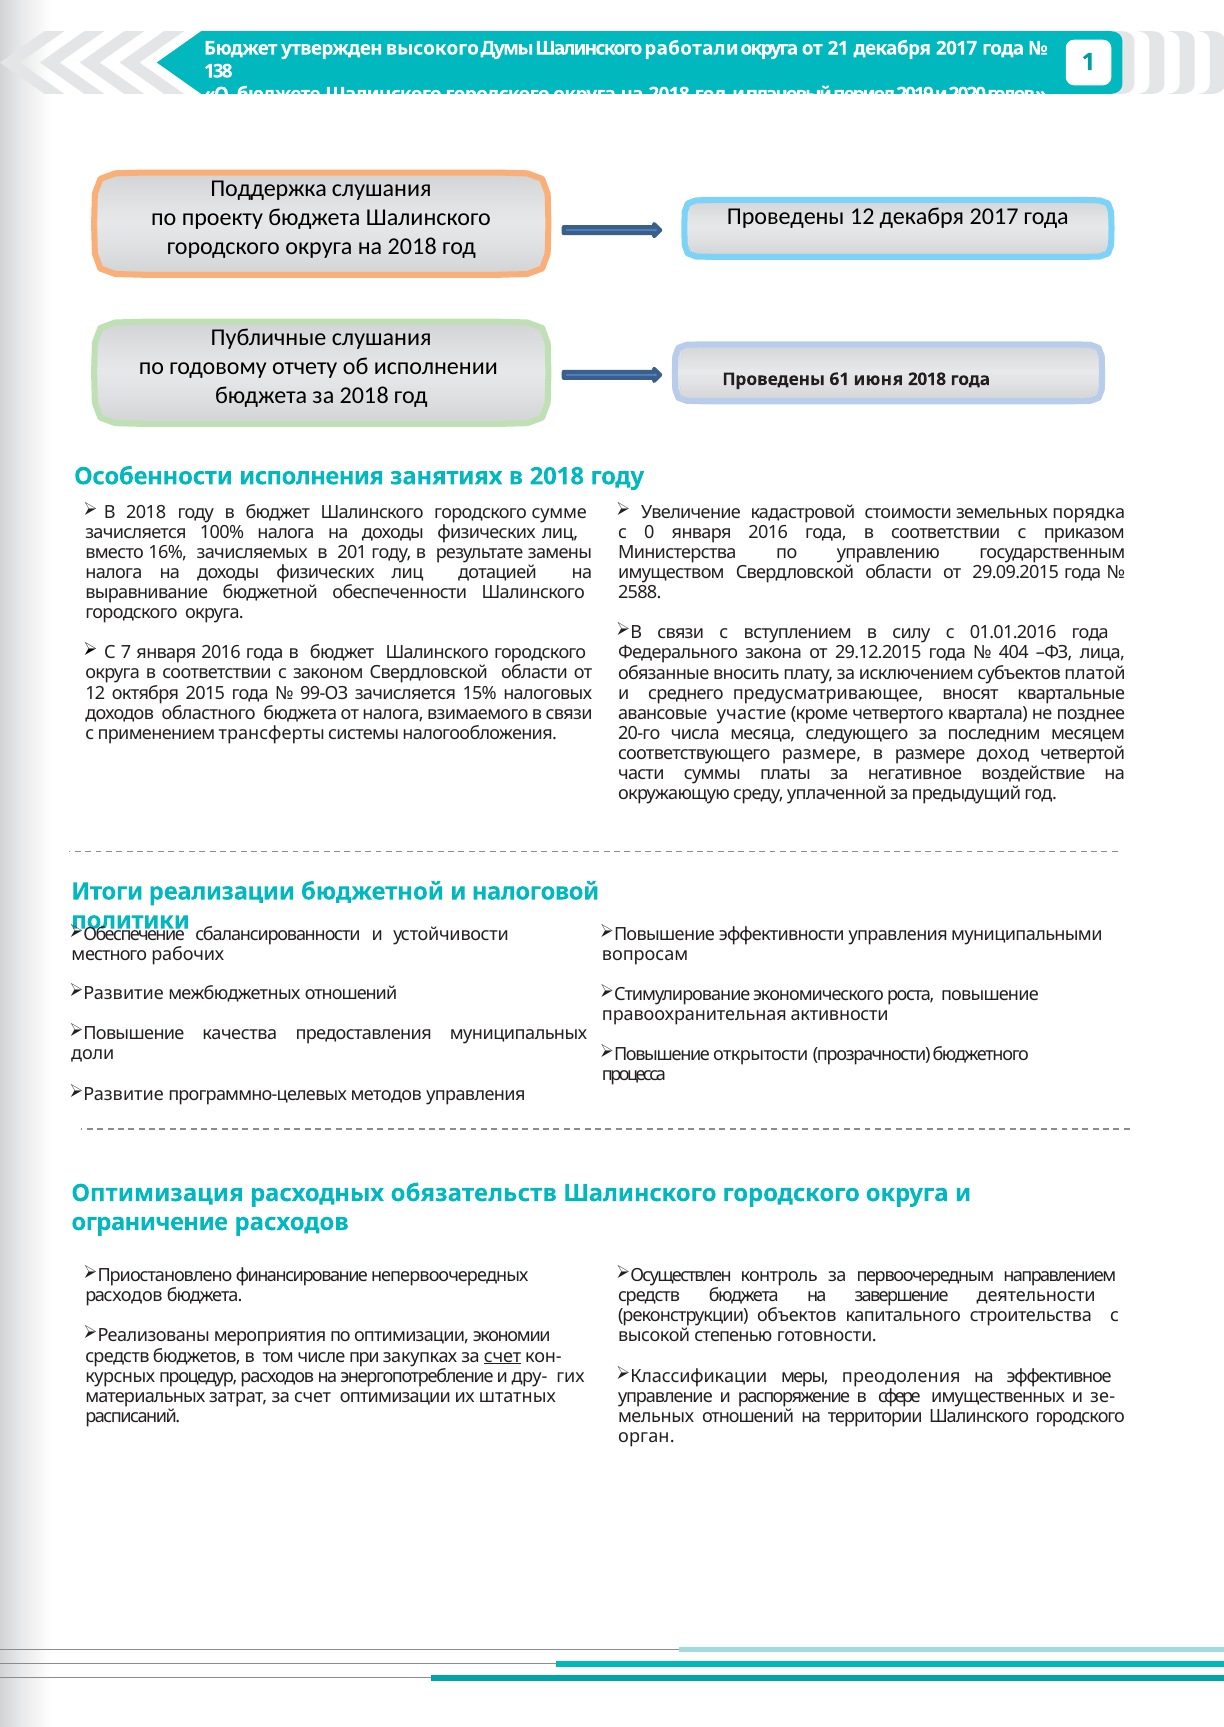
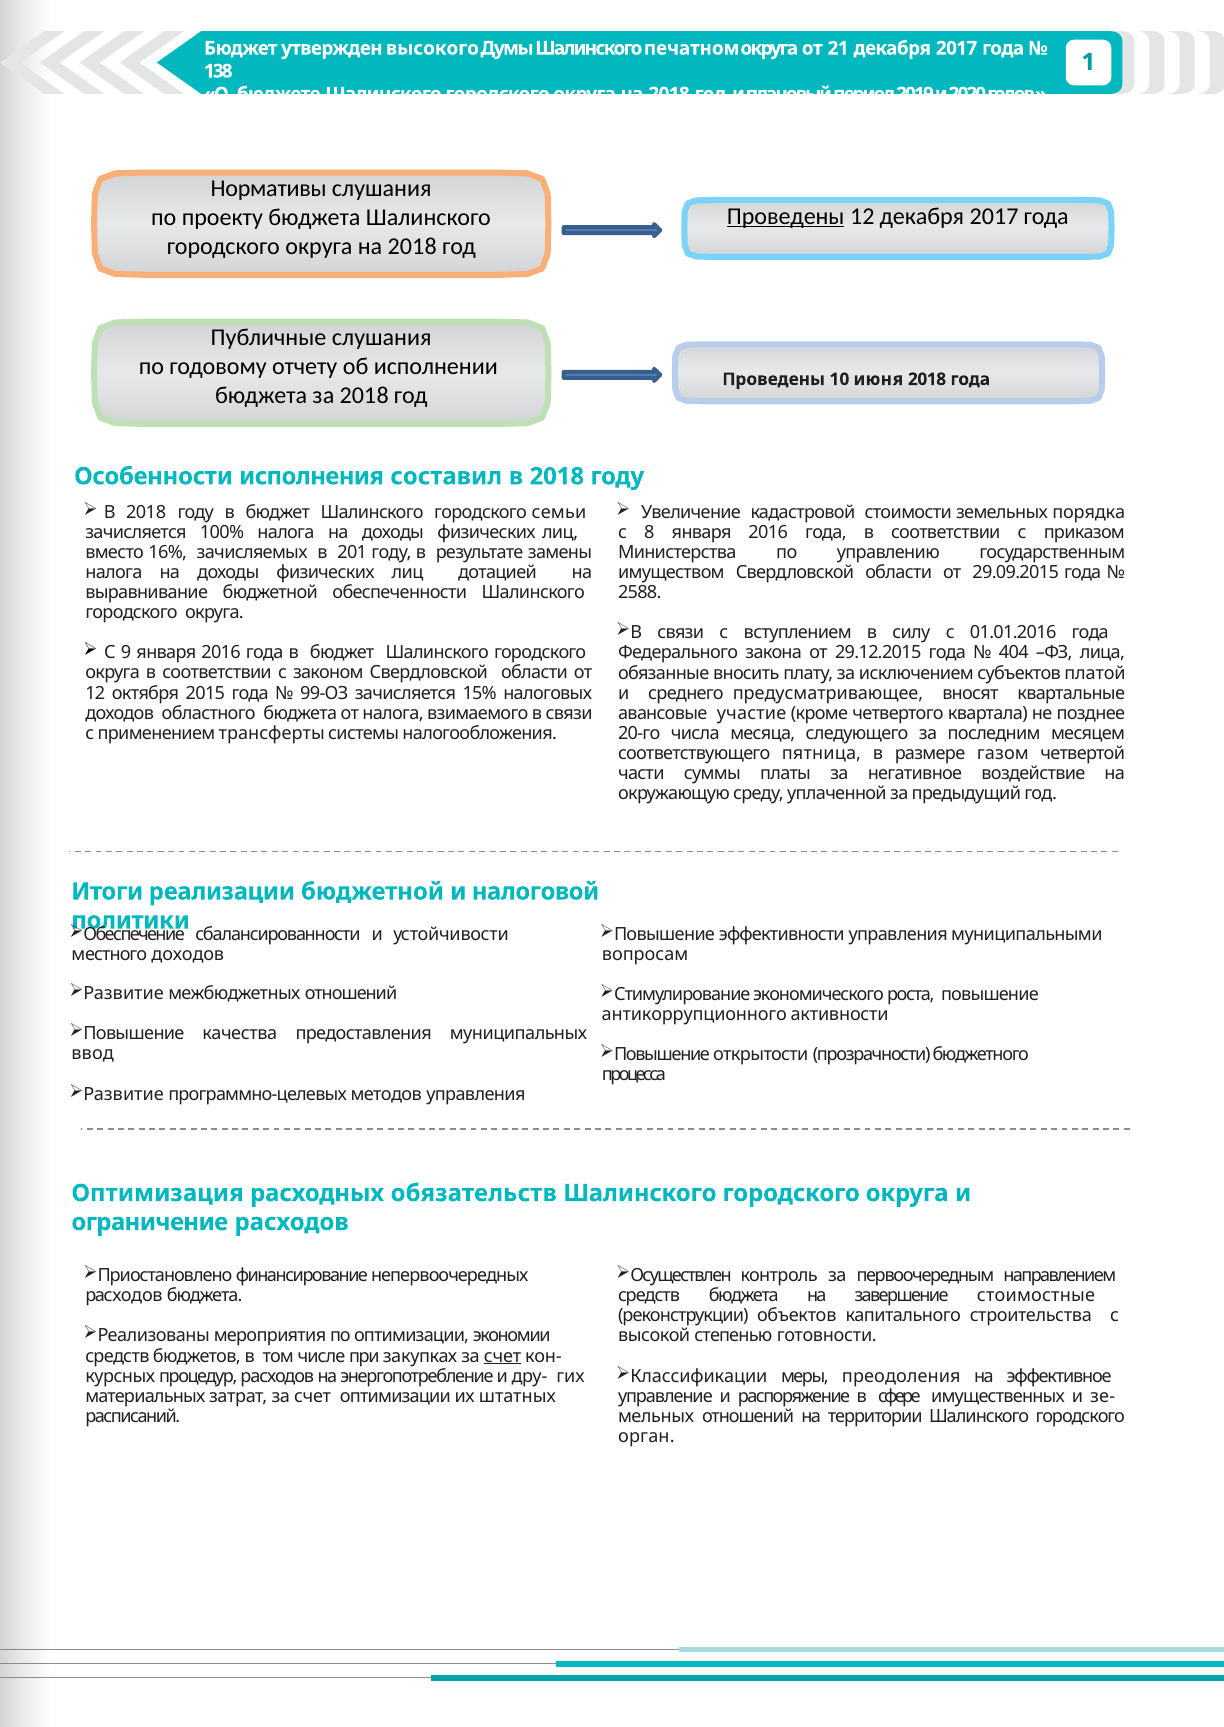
работали: работали -> печатном (692, 48)
Поддержка: Поддержка -> Нормативы (269, 189)
Проведены underline: none -> present (786, 216)
61: 61 -> 10 (839, 379)
занятиях: занятиях -> составил (446, 476)
сумме: сумме -> семьи (559, 512)
0: 0 -> 8 (649, 532)
7: 7 -> 9 (126, 653)
соответствующего размере: размере -> пятница (821, 753)
доход: доход -> газом (1003, 753)
местного рабочих: рабочих -> доходов (188, 954)
правоохранительная: правоохранительная -> антикоррупционного (694, 1014)
доли: доли -> ввод (93, 1053)
деятельности: деятельности -> стоимостные (1036, 1295)
